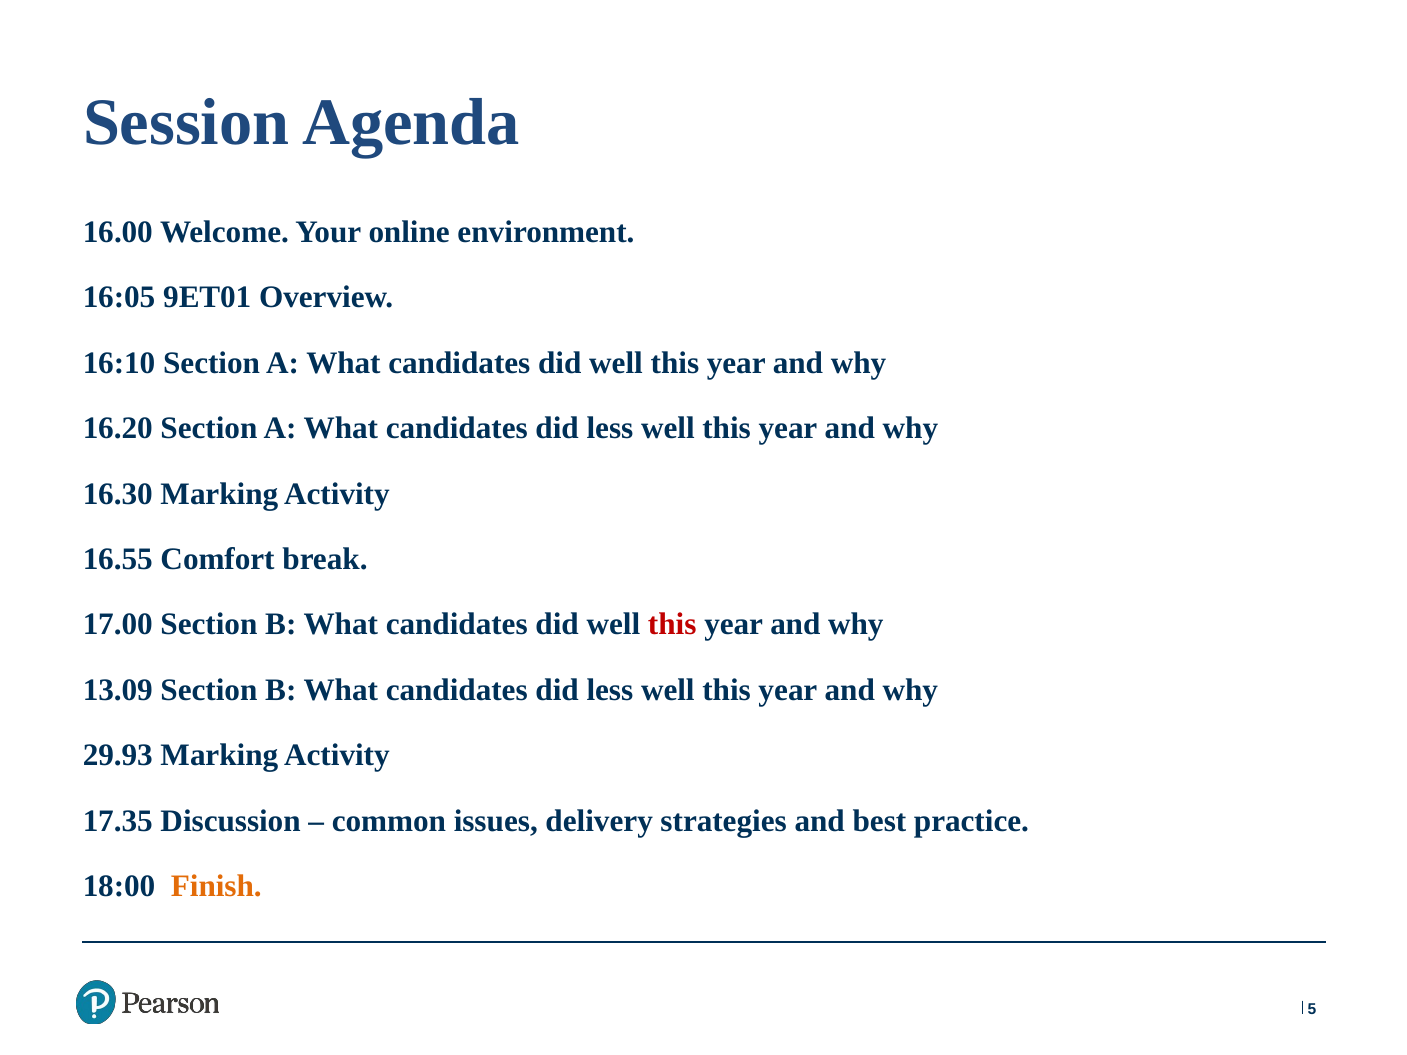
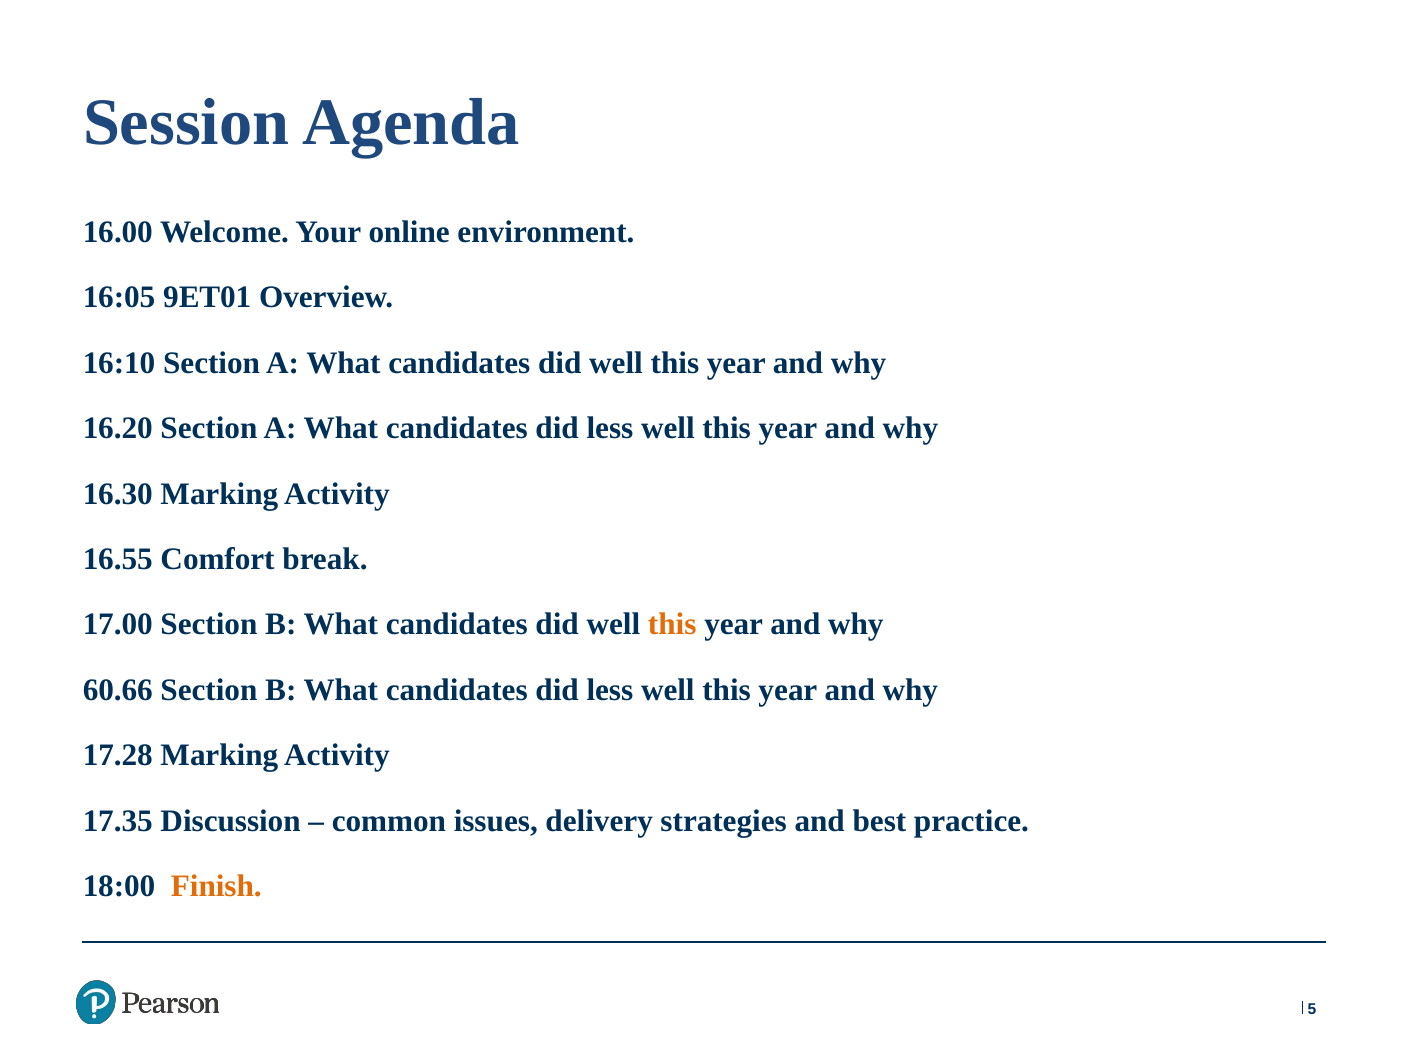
this colour: red -> orange (672, 625)
13.09: 13.09 -> 60.66 (118, 690)
29.93: 29.93 -> 17.28 (118, 756)
